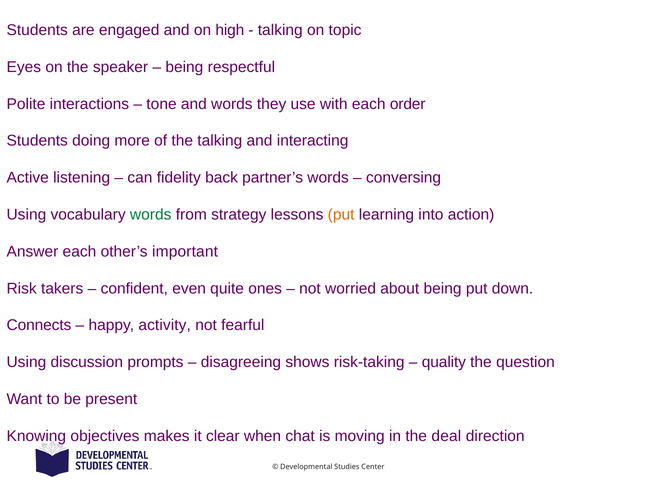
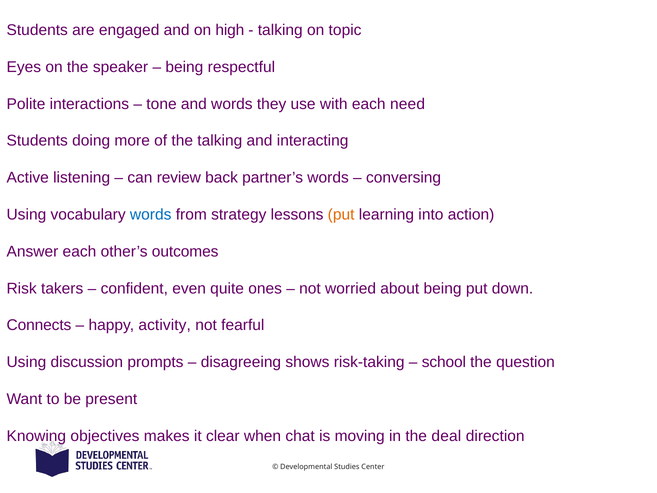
order: order -> need (408, 104)
fidelity: fidelity -> review (179, 178)
words colour: green -> blue (151, 215)
important: important -> outcomes (185, 251)
quality: quality -> school (444, 362)
